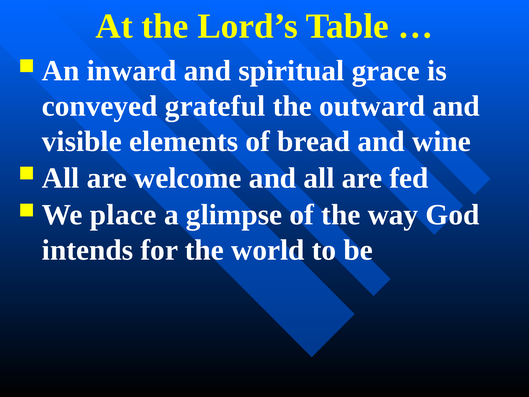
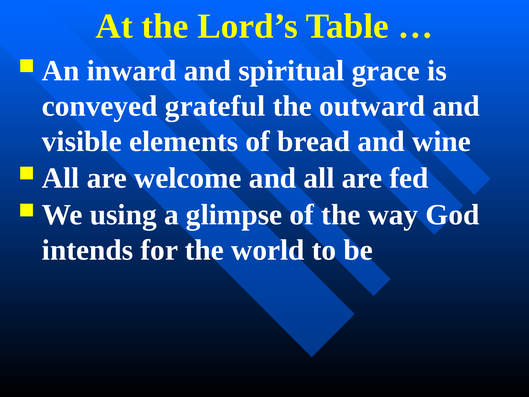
place: place -> using (123, 215)
